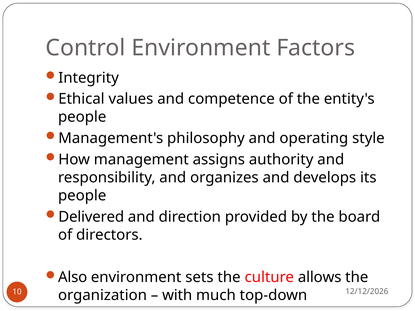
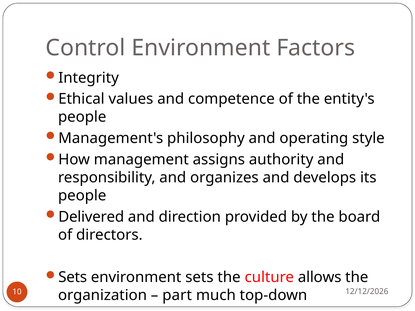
Also: Also -> Sets (73, 278)
with: with -> part (177, 296)
